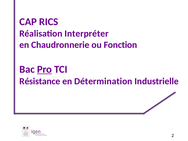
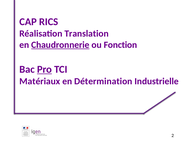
Interpréter: Interpréter -> Translation (87, 34)
Chaudronnerie underline: none -> present (60, 45)
Résistance: Résistance -> Matériaux (40, 81)
